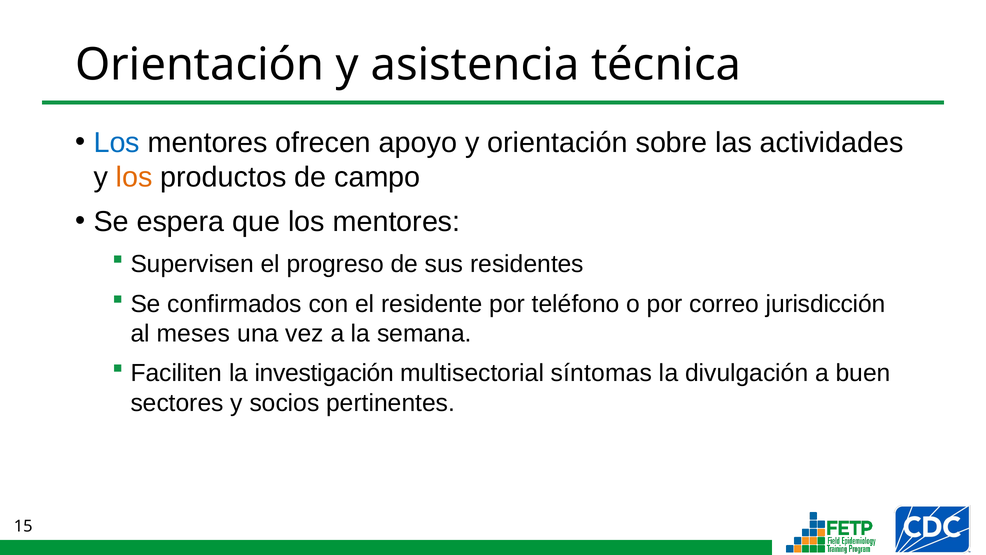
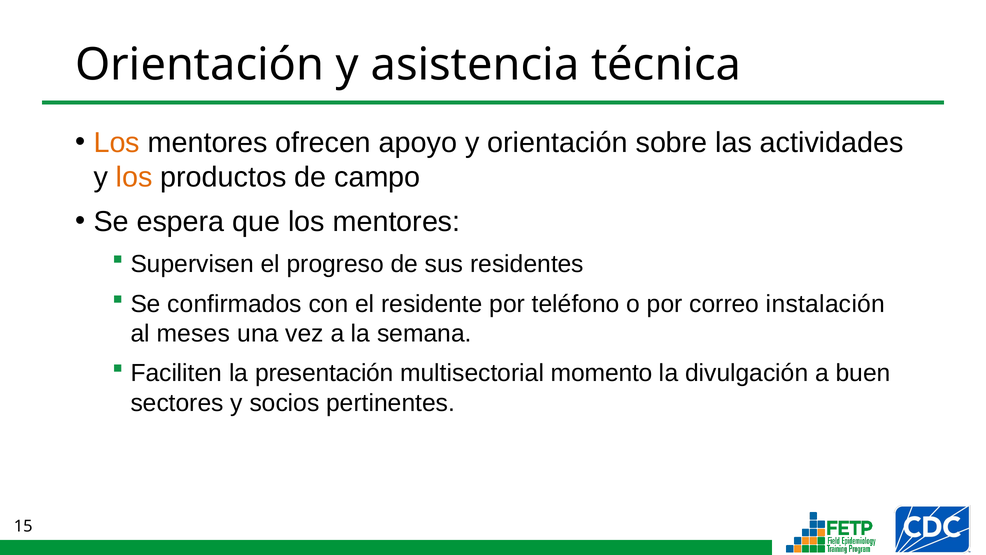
Los colour: blue -> orange (117, 143)
jurisdicción: jurisdicción -> instalación (825, 304)
investigación: investigación -> presentación (324, 373)
síntomas: síntomas -> momento (602, 373)
